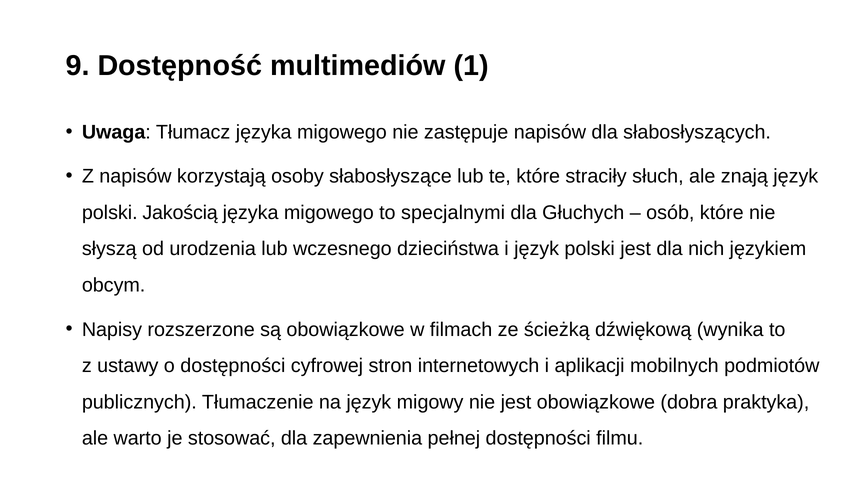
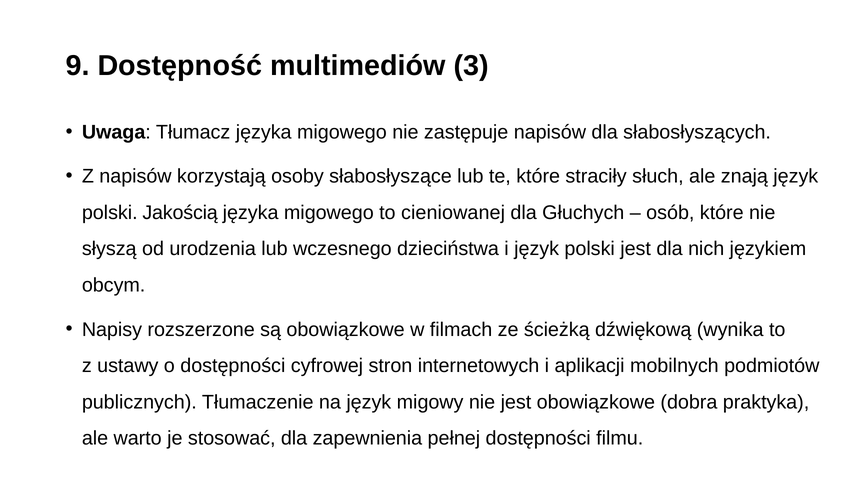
1: 1 -> 3 (471, 66)
specjalnymi: specjalnymi -> cieniowanej (453, 213)
